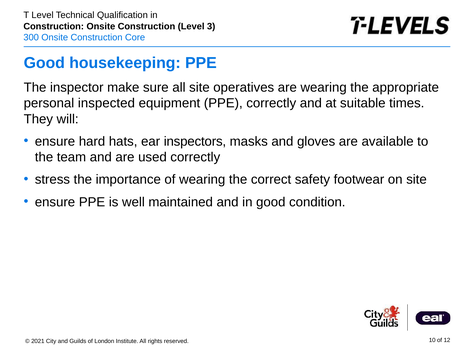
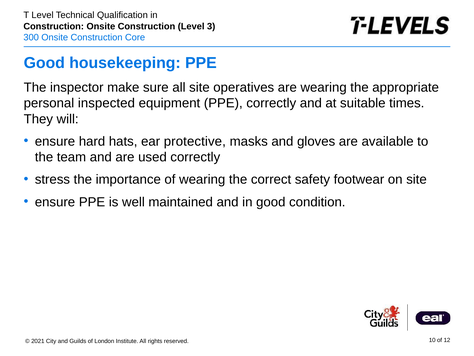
inspectors: inspectors -> protective (195, 141)
